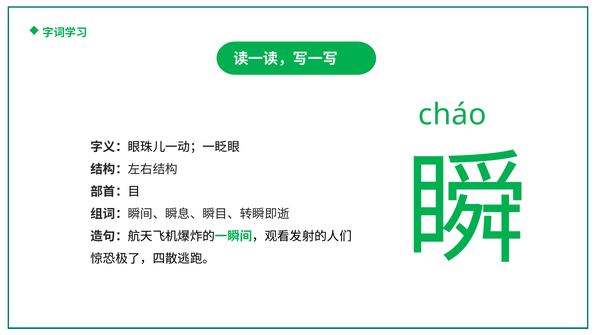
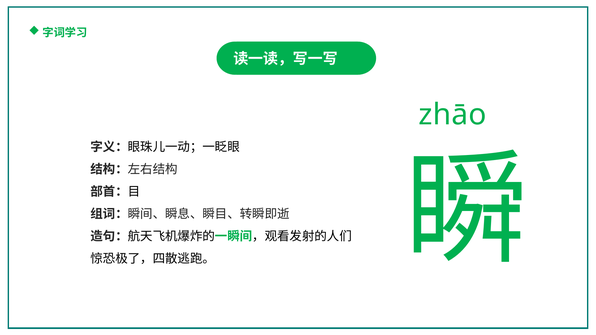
cháo: cháo -> zhāo (452, 115)
